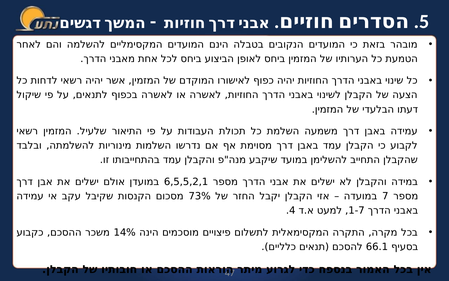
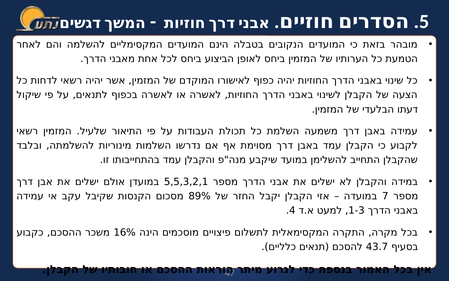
6,5,5,2,1: 6,5,5,2,1 -> 5,5,3,2,1 (186, 182)
73%: 73% -> 89% (200, 196)
1-7: 1-7 -> 1-3 (357, 210)
14%: 14% -> 16% (125, 232)
66.1: 66.1 -> 43.7 (377, 247)
